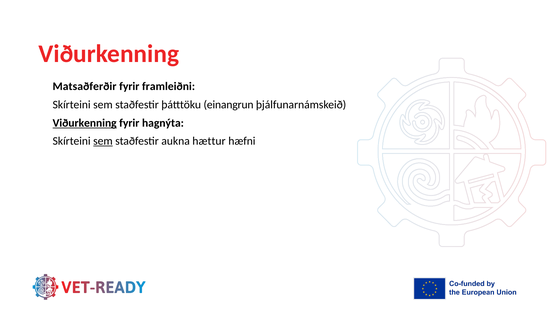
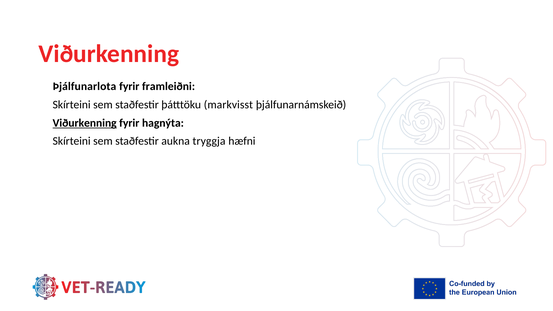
Matsaðferðir: Matsaðferðir -> Þjálfunarlota (85, 87)
einangrun: einangrun -> markvisst (228, 105)
sem underline: present -> none (103, 141)
hættur: hættur -> tryggja (209, 141)
